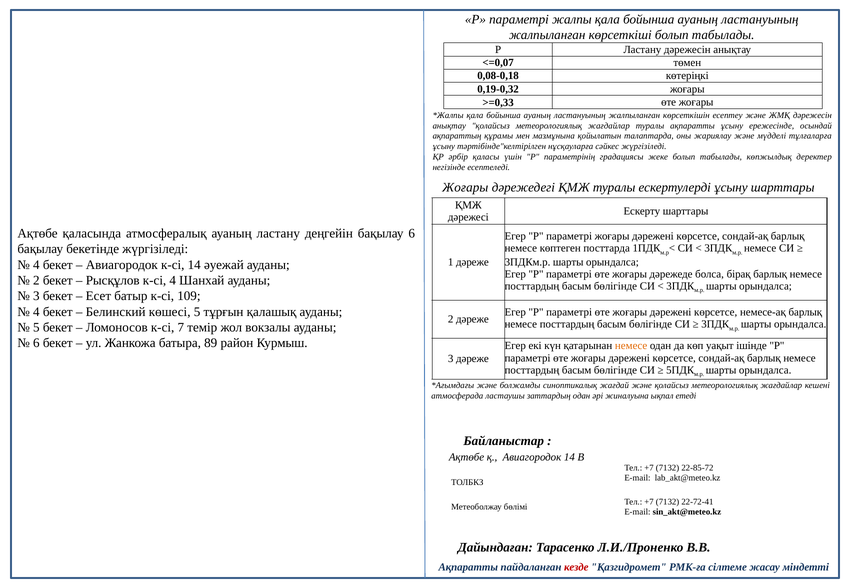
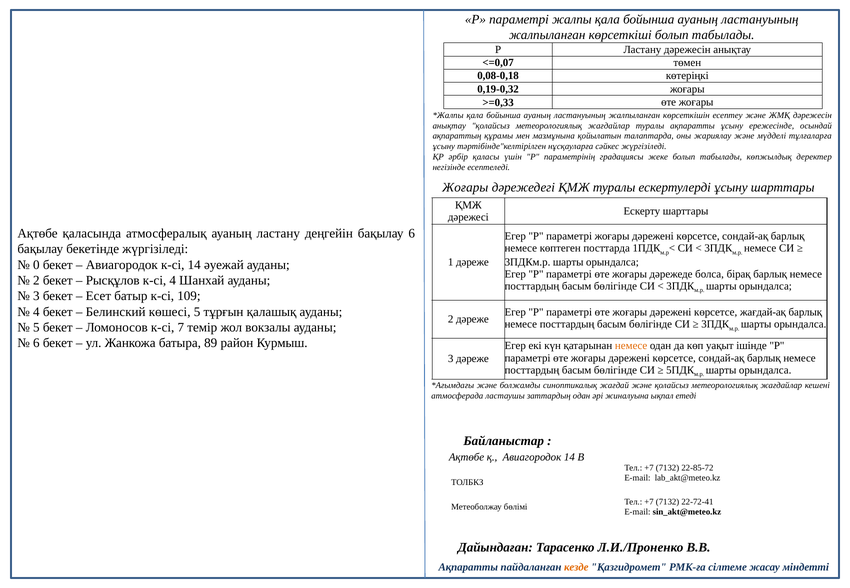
4: 4 -> 0 (36, 265)
немесе-ақ: немесе-ақ -> жағдай-ақ (763, 313)
кезде colour: red -> orange (576, 568)
